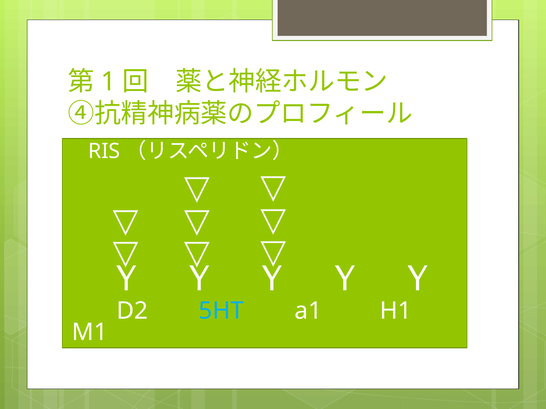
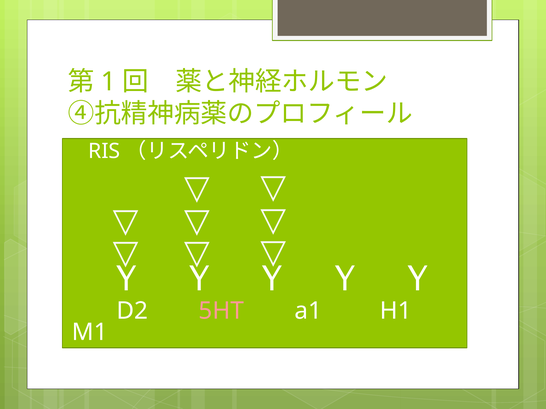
5HT colour: light blue -> pink (221, 311)
